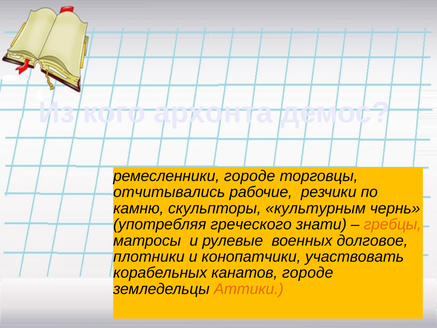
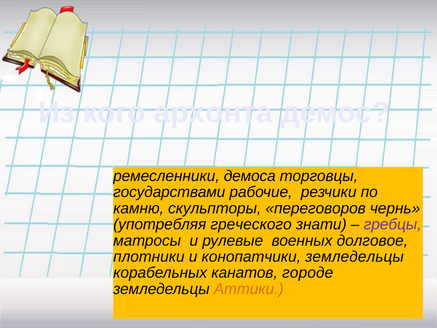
ремесленники городе: городе -> демоса (250, 176)
отчитывались: отчитывались -> государствами (169, 192)
культурным: культурным -> переговоров (316, 208)
гребцы colour: orange -> purple (393, 224)
конопатчики участвовать: участвовать -> земледельцы (355, 256)
